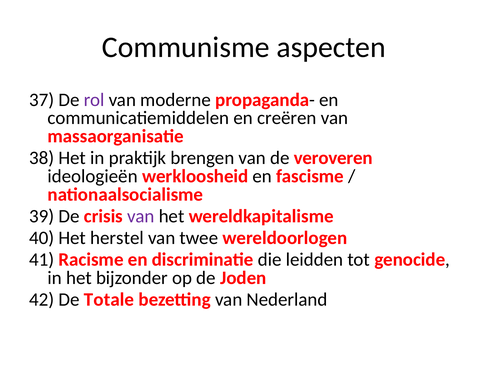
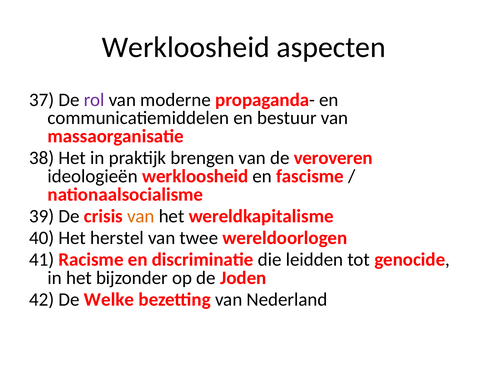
Communisme: Communisme -> Werkloosheid (186, 47)
creëren: creëren -> bestuur (287, 118)
van colour: purple -> orange (141, 216)
Totale: Totale -> Welke (109, 299)
